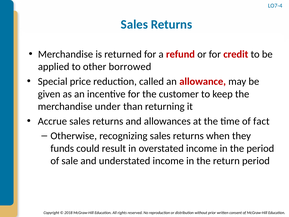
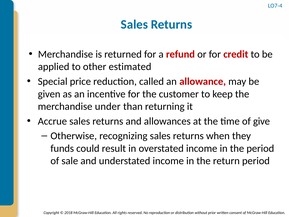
borrowed: borrowed -> estimated (130, 67)
fact: fact -> give (261, 121)
